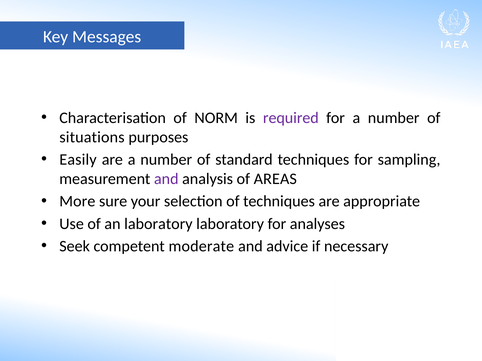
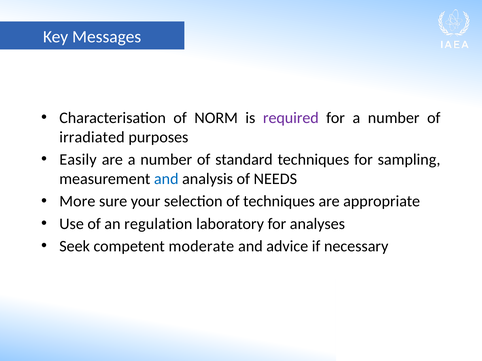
situations: situations -> irradiated (92, 137)
and colour: purple -> blue (166, 179)
AREAS: AREAS -> NEEDS (275, 179)
an laboratory: laboratory -> regulation (158, 224)
